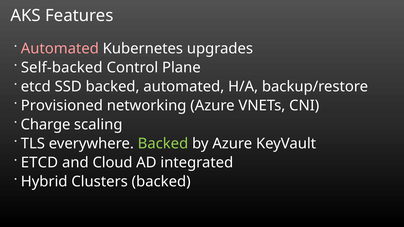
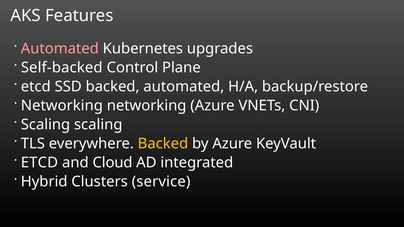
Provisioned: Provisioned -> Networking (62, 106)
Charge: Charge -> Scaling (45, 125)
Backed colour: light green -> yellow (163, 144)
Clusters backed: backed -> service (161, 182)
